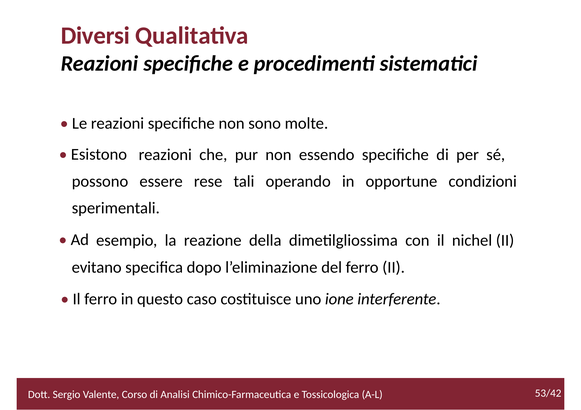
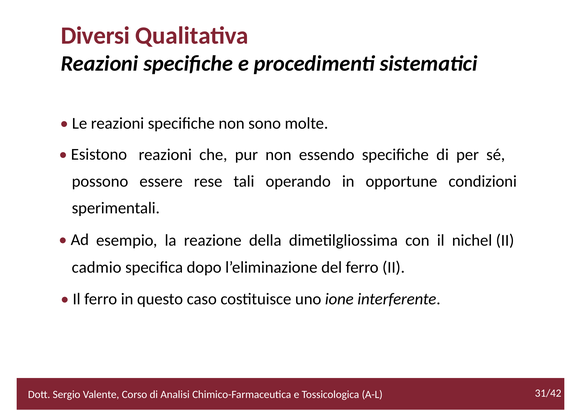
evitano: evitano -> cadmio (97, 268)
53/42: 53/42 -> 31/42 (548, 394)
